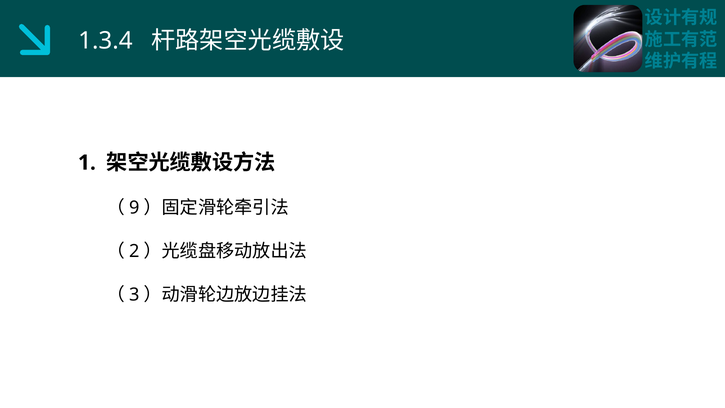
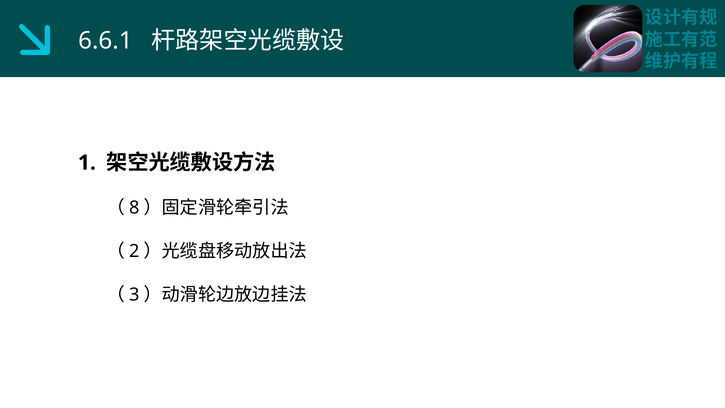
1.3.4: 1.3.4 -> 6.6.1 (105, 41)
9: 9 -> 8 (134, 208)
